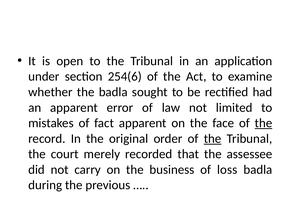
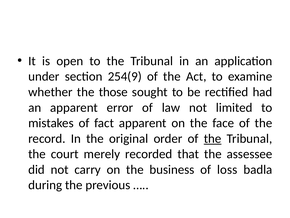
254(6: 254(6 -> 254(9 (125, 76)
the badla: badla -> those (113, 92)
the underline: present -> none (263, 123)
